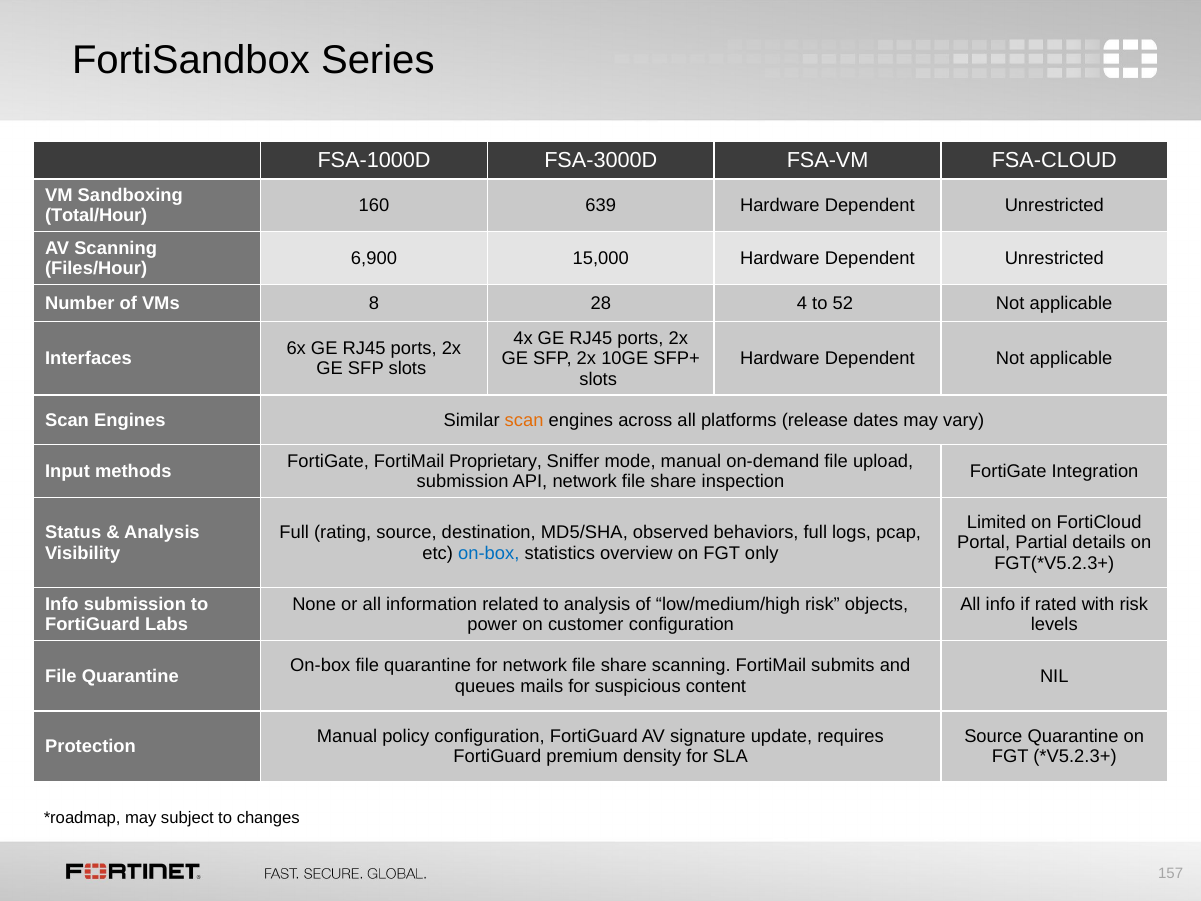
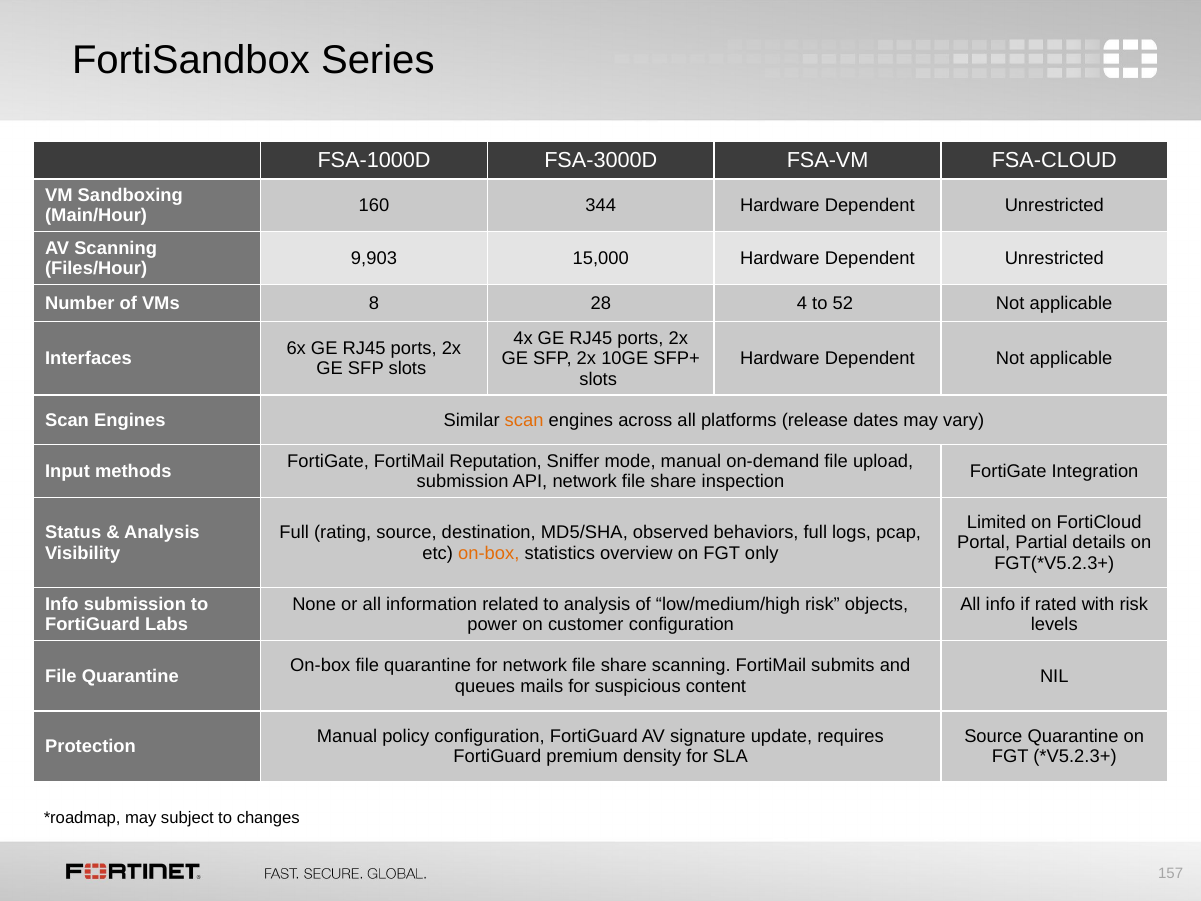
639: 639 -> 344 (601, 206)
Total/Hour: Total/Hour -> Main/Hour (96, 216)
6,900: 6,900 -> 9,903 (374, 258)
Proprietary: Proprietary -> Reputation (496, 461)
on-box colour: blue -> orange (489, 553)
